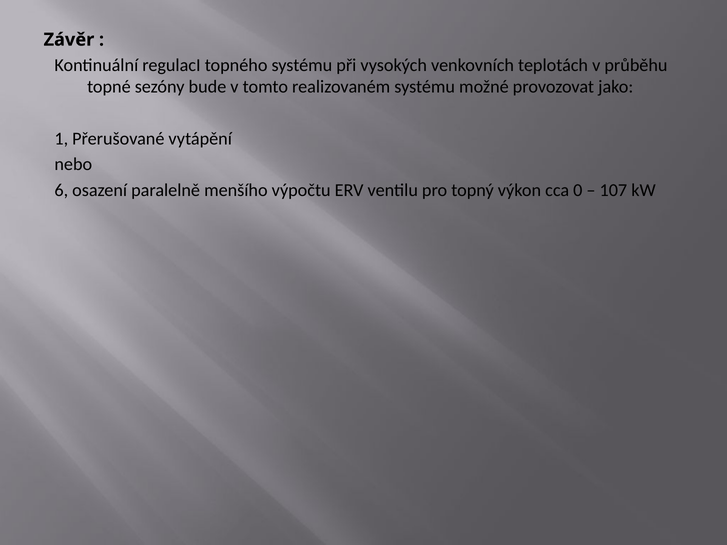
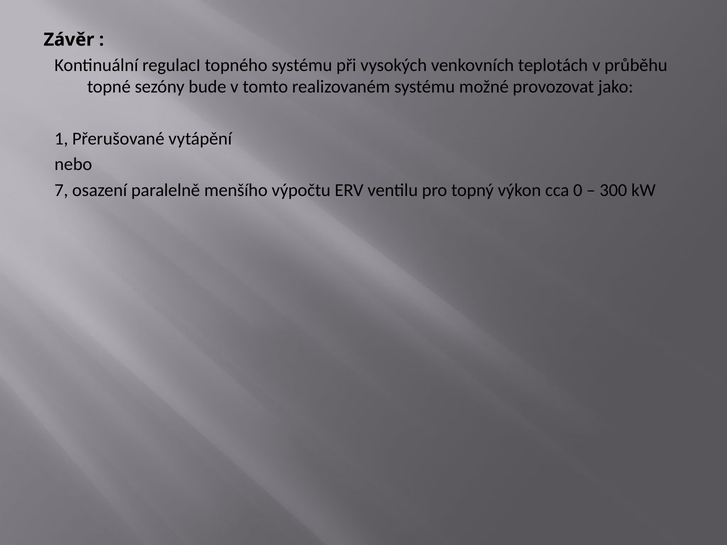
6: 6 -> 7 (61, 190)
107: 107 -> 300 (613, 190)
